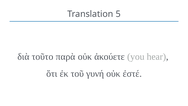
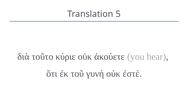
παρὰ: παρὰ -> κύριε (66, 57)
